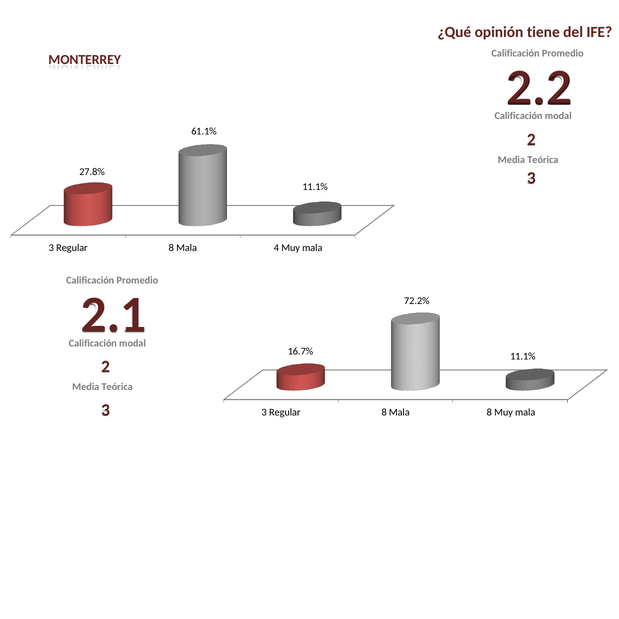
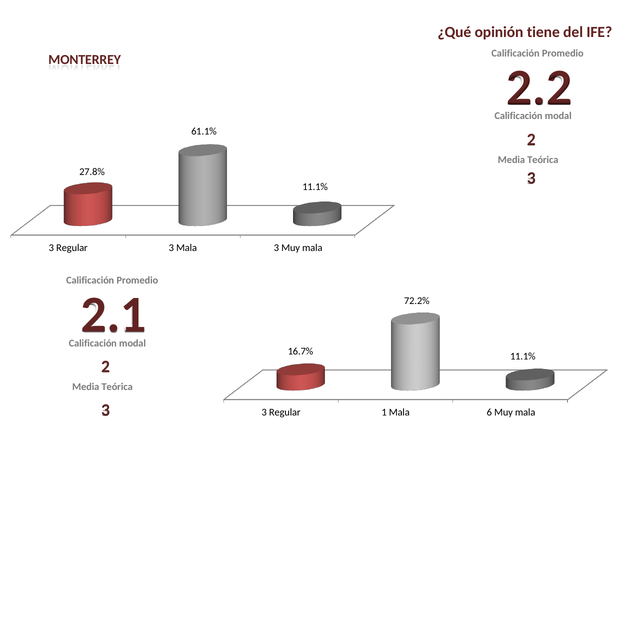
8: 8 -> 3 (171, 248)
Mala 4: 4 -> 3 (276, 248)
8: 8 -> 1 (384, 412)
Mala 8: 8 -> 6 (489, 412)
